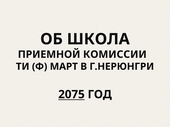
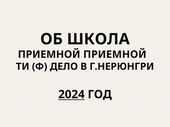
ПРИЕМНОЙ КОМИССИИ: КОМИССИИ -> ПРИЕМНОЙ (115, 55)
МАРТ: МАРТ -> ДЕЛО (64, 67)
2075: 2075 -> 2024 (71, 95)
